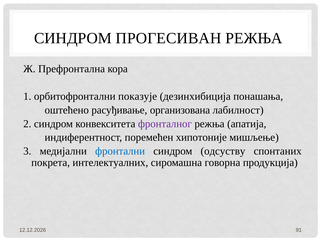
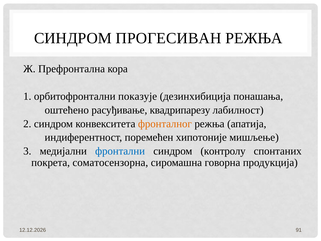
организована: организована -> квадрипарезу (180, 110)
фронталног colour: purple -> orange (165, 124)
одсуству: одсуству -> контролу (223, 151)
интелектуалних: интелектуалних -> соматосензорна (110, 163)
